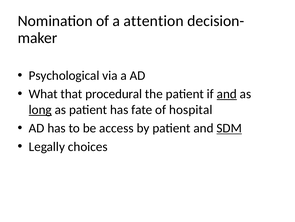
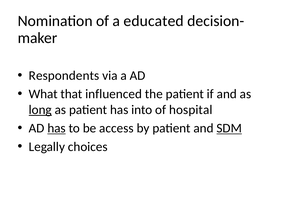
attention: attention -> educated (154, 21)
Psychological: Psychological -> Respondents (64, 75)
procedural: procedural -> influenced (114, 94)
and underline: present -> none (227, 94)
fate: fate -> into (142, 109)
has underline: none -> present (57, 128)
